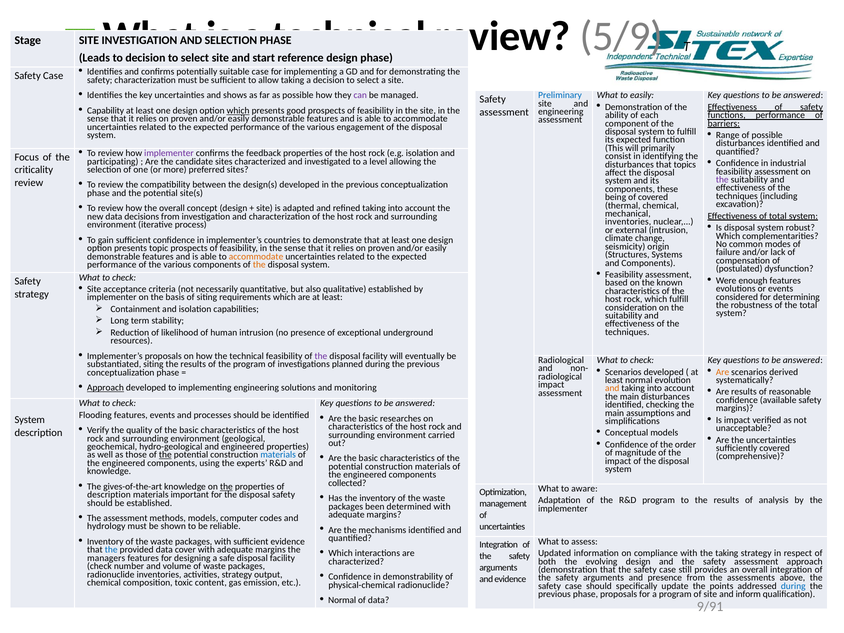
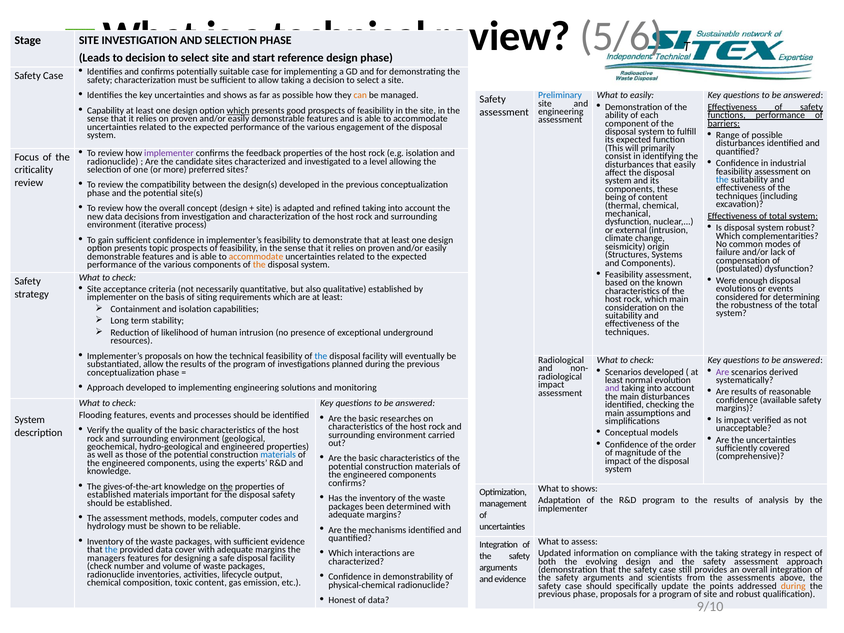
5/9: 5/9 -> 5/6 (621, 36)
can colour: purple -> orange (360, 95)
participating: participating -> radionuclide (113, 161)
that topics: topics -> easily (685, 164)
the colour: purple -> blue (722, 180)
of covered: covered -> content (653, 197)
inventories: inventories -> dysfunction (628, 222)
implementer’s countries: countries -> feasibility (282, 240)
enough features: features -> disposal (785, 281)
which fulfill: fulfill -> main (679, 299)
the colour: purple -> blue (321, 356)
substantiated siting: siting -> allow (153, 364)
Are colour: orange -> purple (723, 372)
Approach underline: present -> none (105, 388)
and colour: orange -> purple (612, 388)
the underline: present -> none (165, 455)
collected: collected -> confirms (347, 483)
to aware: aware -> shows (585, 489)
description: description -> established (109, 495)
activities strategy: strategy -> lifecycle (237, 574)
and presence: presence -> scientists (665, 578)
during colour: blue -> orange (793, 586)
and inform: inform -> robust (748, 594)
Normal: Normal -> Honest (342, 600)
9/91: 9/91 -> 9/10 (710, 607)
